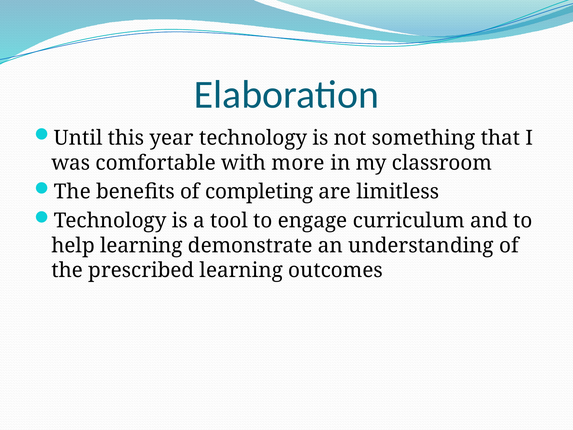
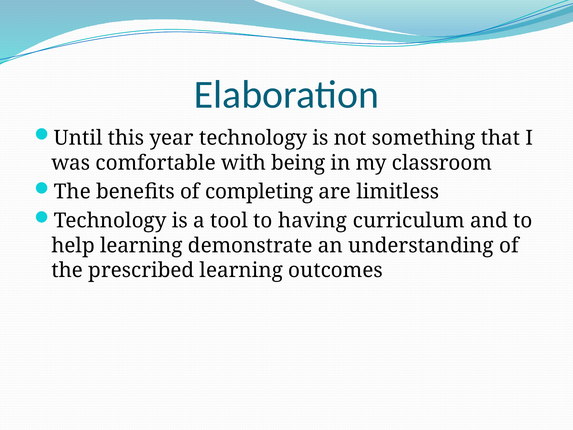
more: more -> being (298, 163)
engage: engage -> having (313, 221)
